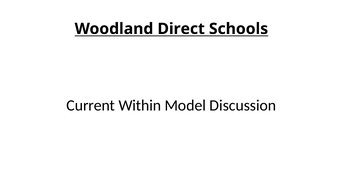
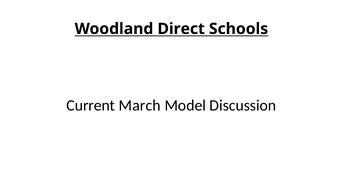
Within: Within -> March (140, 105)
